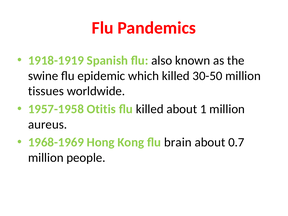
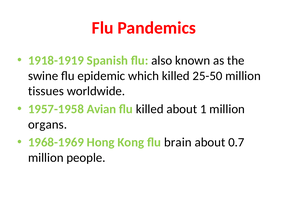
30-50: 30-50 -> 25-50 (207, 76)
Otitis: Otitis -> Avian (101, 109)
aureus: aureus -> organs (48, 124)
